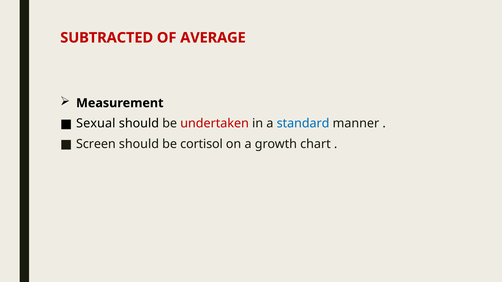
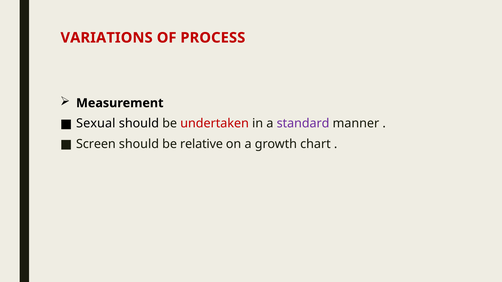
SUBTRACTED: SUBTRACTED -> VARIATIONS (107, 38)
AVERAGE: AVERAGE -> PROCESS (213, 38)
standard colour: blue -> purple (303, 124)
cortisol: cortisol -> relative (201, 144)
